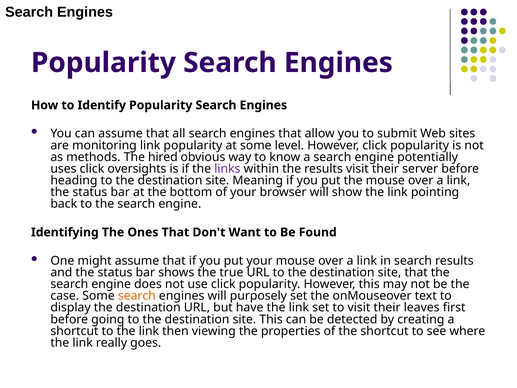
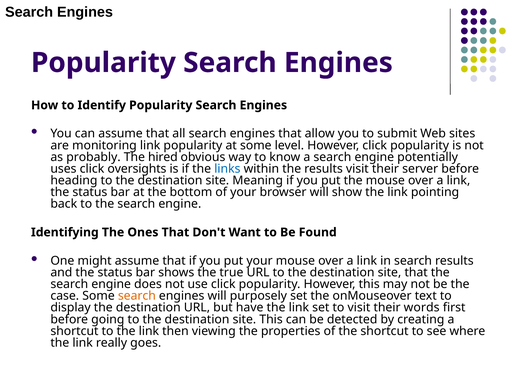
methods: methods -> probably (93, 157)
links colour: purple -> blue (227, 169)
leaves: leaves -> words (422, 307)
